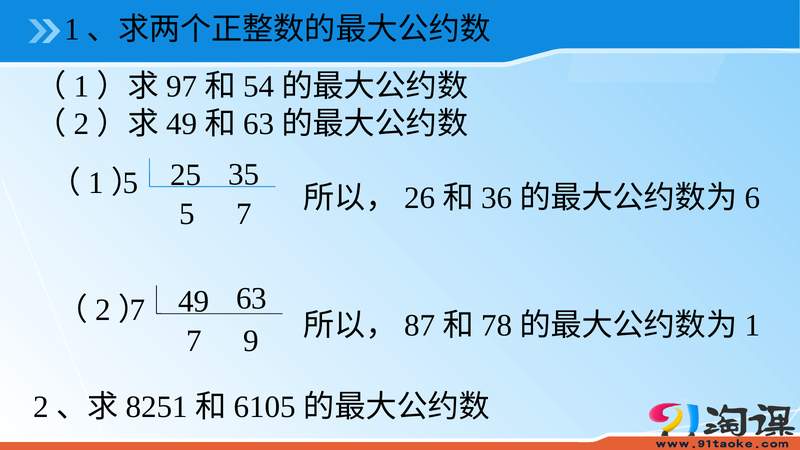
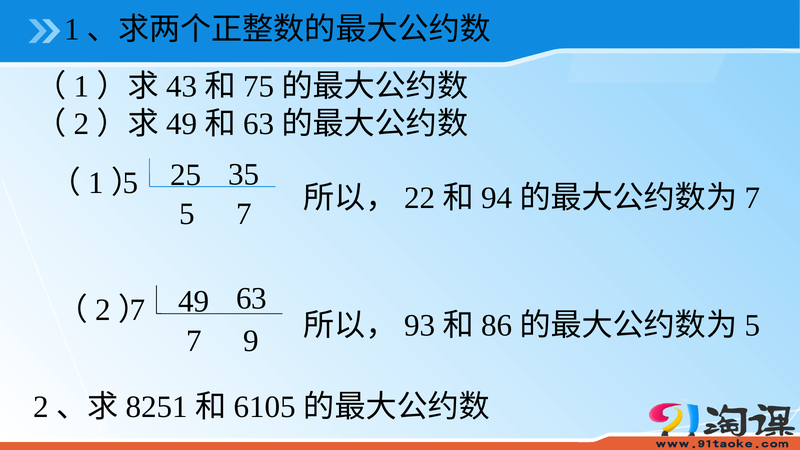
97: 97 -> 43 (182, 86)
54: 54 -> 75 (259, 86)
26: 26 -> 22 (420, 198)
36: 36 -> 94 (497, 198)
6: 6 -> 7 (752, 198)
87: 87 -> 93 (420, 325)
78: 78 -> 86 (497, 325)
1: 1 -> 5 (752, 325)
